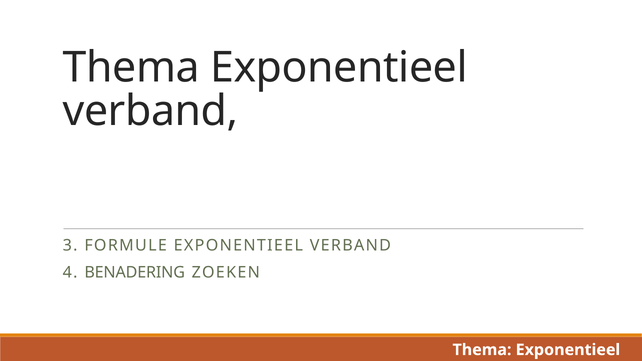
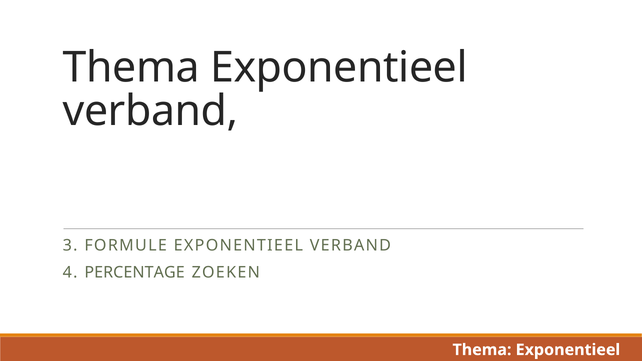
BENADERING: BENADERING -> PERCENTAGE (135, 272)
